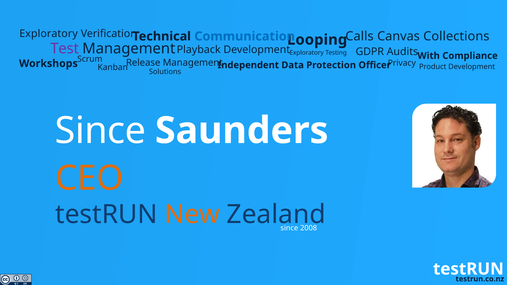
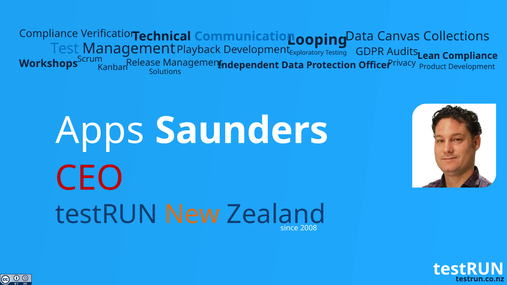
Exploratory: Exploratory -> Compliance (49, 34)
Calls: Calls -> Data (360, 36)
Test colour: purple -> blue (65, 49)
With: With -> Lean (429, 56)
Since: Since -> Apps (100, 131)
CEO colour: orange -> red (90, 179)
